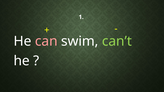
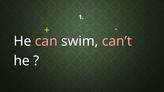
can’t colour: light green -> pink (117, 41)
